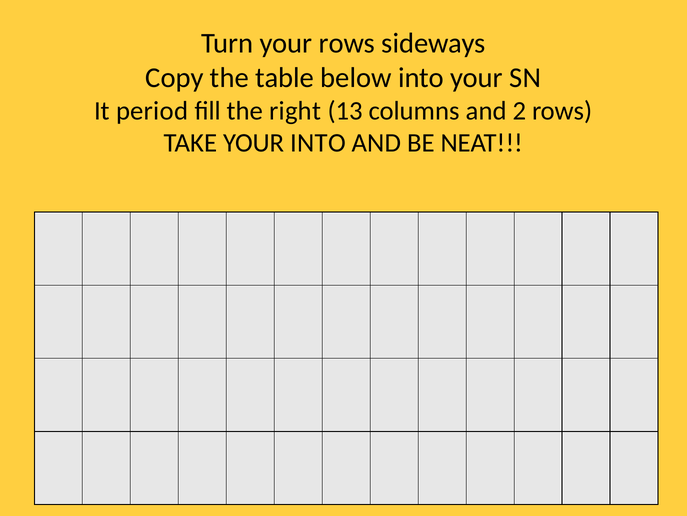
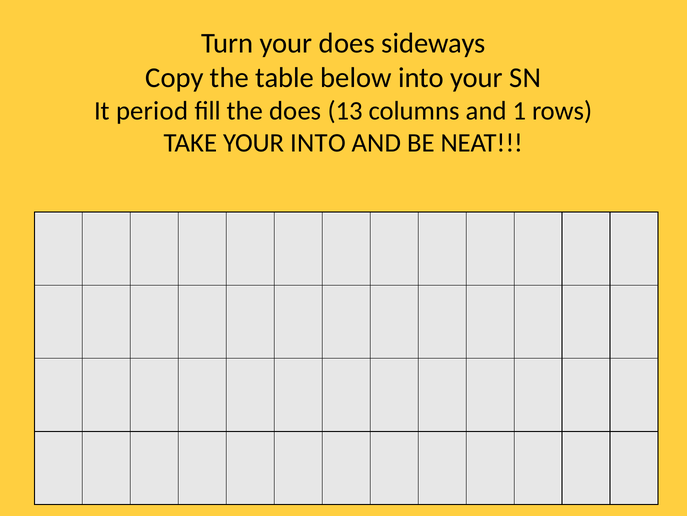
your rows: rows -> does (347, 43)
the right: right -> does (295, 111)
2: 2 -> 1 (519, 111)
